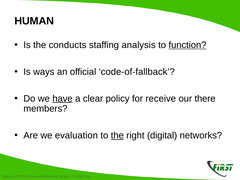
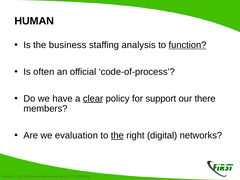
conducts: conducts -> business (68, 45)
ways: ways -> often (44, 72)
code-of-fallback: code-of-fallback -> code-of-process (137, 72)
have underline: present -> none (62, 99)
clear underline: none -> present (93, 99)
receive: receive -> support (161, 99)
